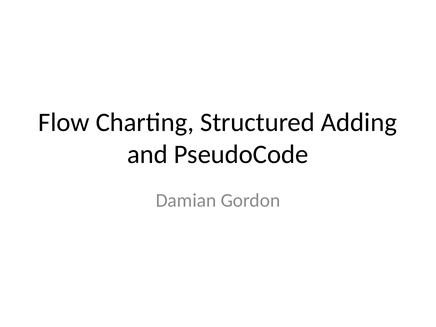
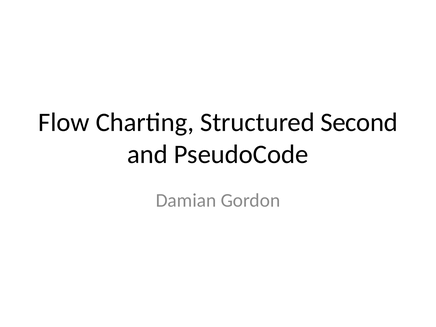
Adding: Adding -> Second (359, 123)
